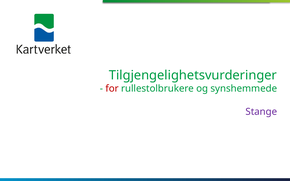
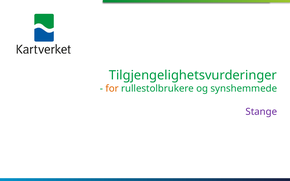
for colour: red -> orange (112, 89)
